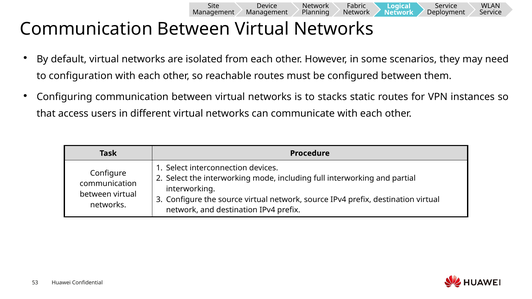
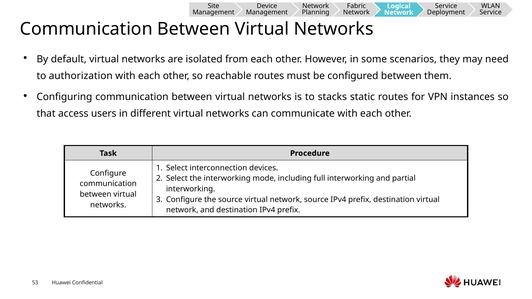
configuration: configuration -> authorization (81, 76)
